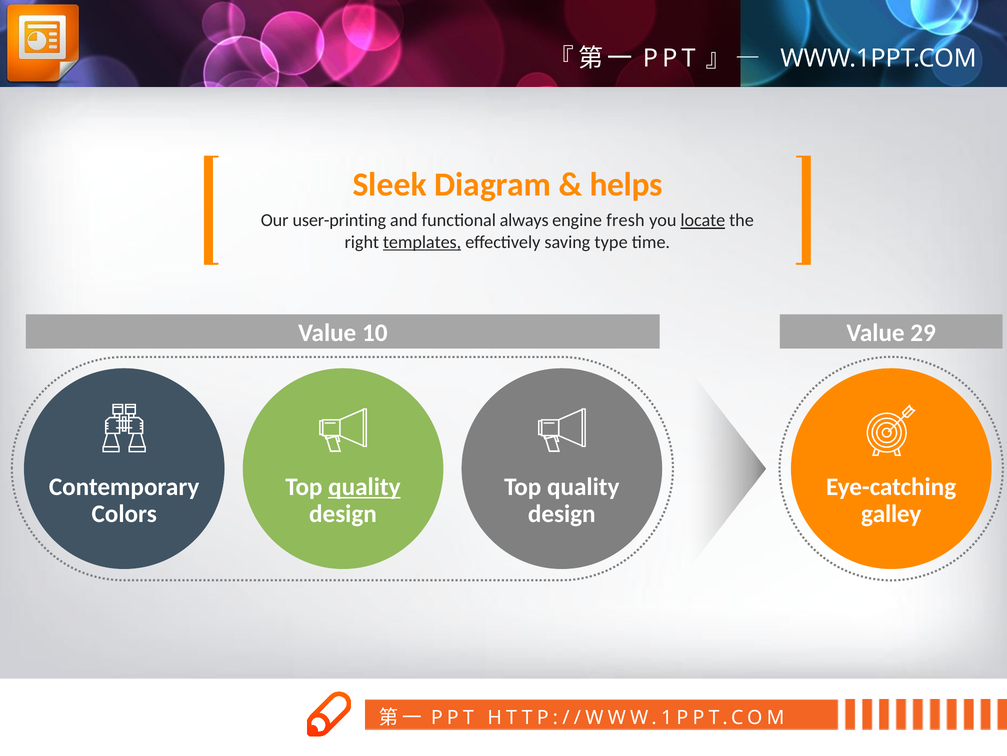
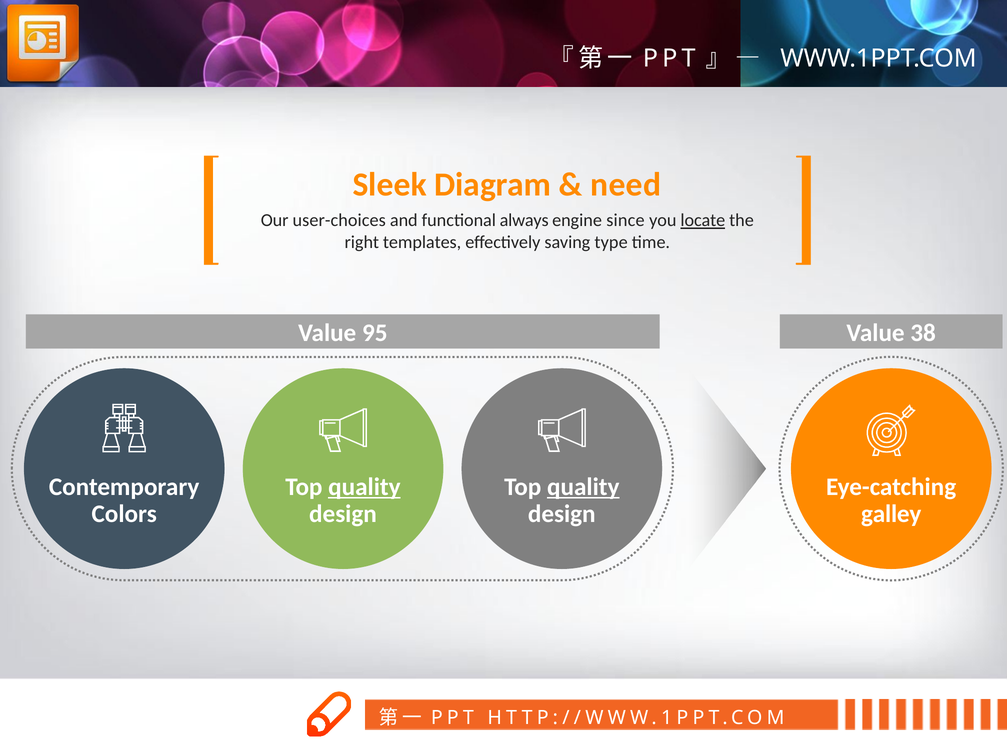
helps: helps -> need (626, 185)
user-printing: user-printing -> user-choices (339, 220)
fresh: fresh -> since (625, 220)
templates underline: present -> none (422, 242)
10: 10 -> 95 (375, 333)
29: 29 -> 38 (923, 333)
quality underline: none -> present (583, 486)
